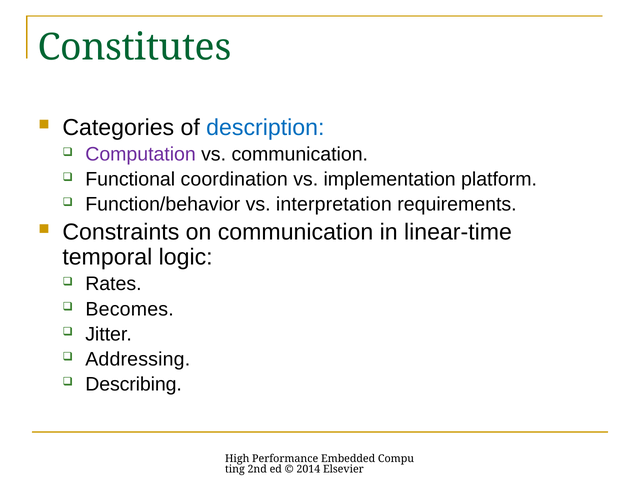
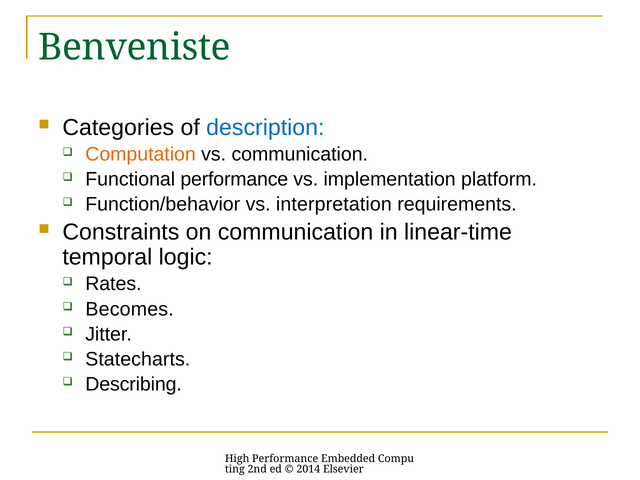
Constitutes: Constitutes -> Benveniste (135, 48)
Computation colour: purple -> orange (141, 154)
Functional coordination: coordination -> performance (234, 180)
Addressing: Addressing -> Statecharts (138, 359)
